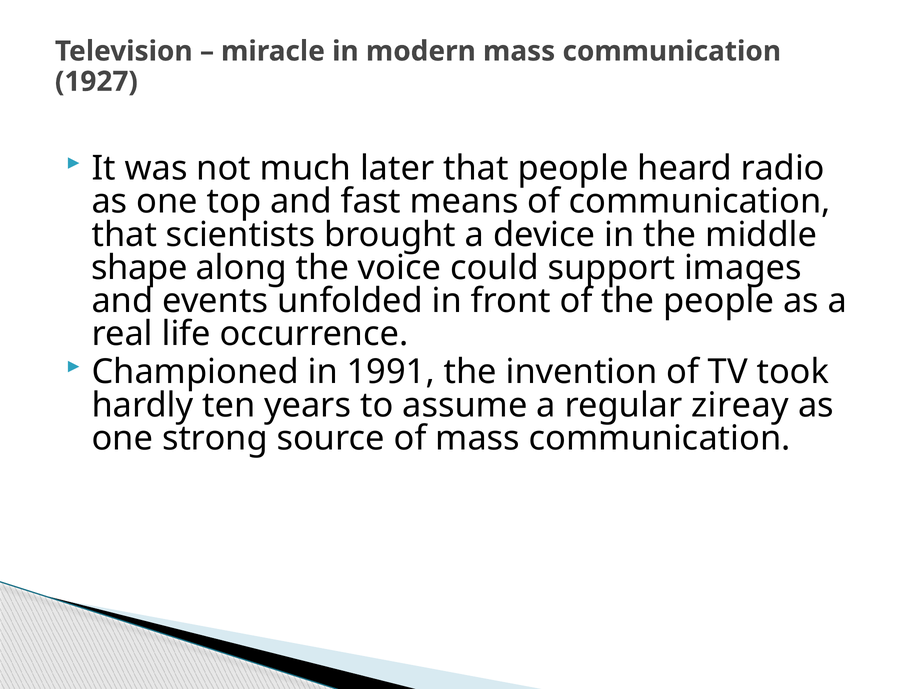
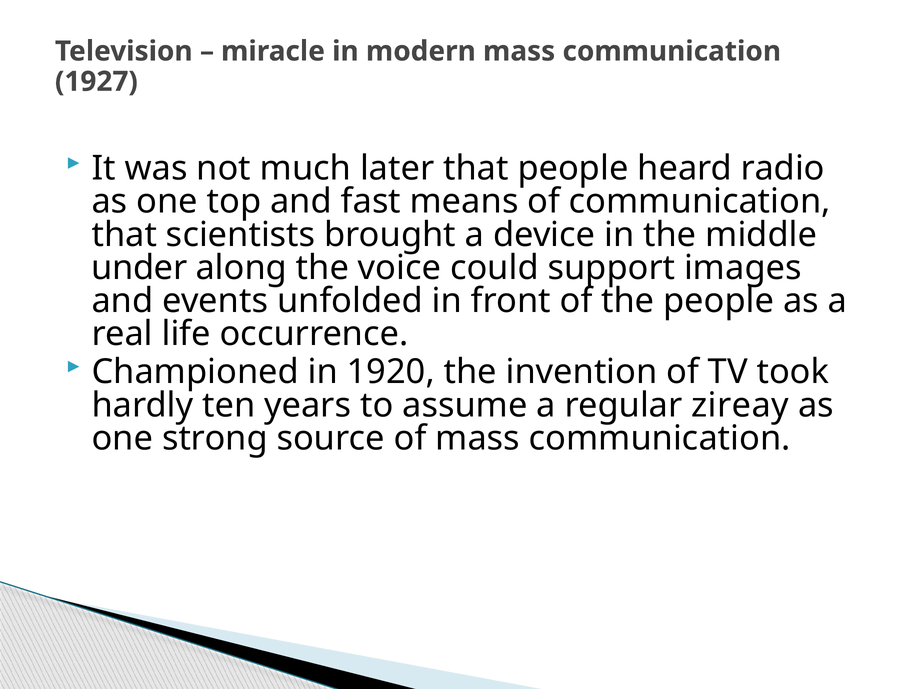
shape: shape -> under (139, 268)
1991: 1991 -> 1920 (391, 372)
